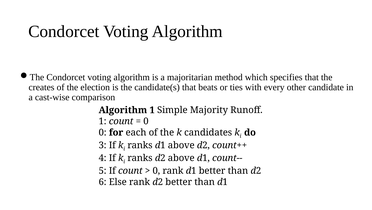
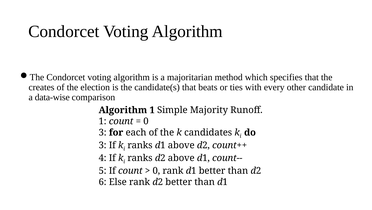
cast-wise: cast-wise -> data-wise (52, 97)
0: 0 -> 3 (103, 132)
